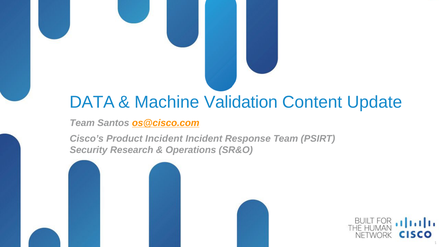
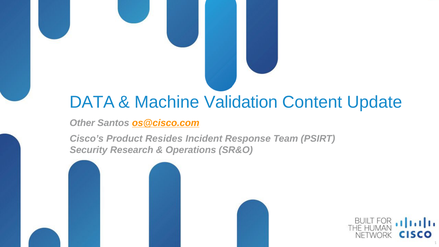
Team: Team -> Other (82, 123)
Product Incident: Incident -> Resides (164, 139)
